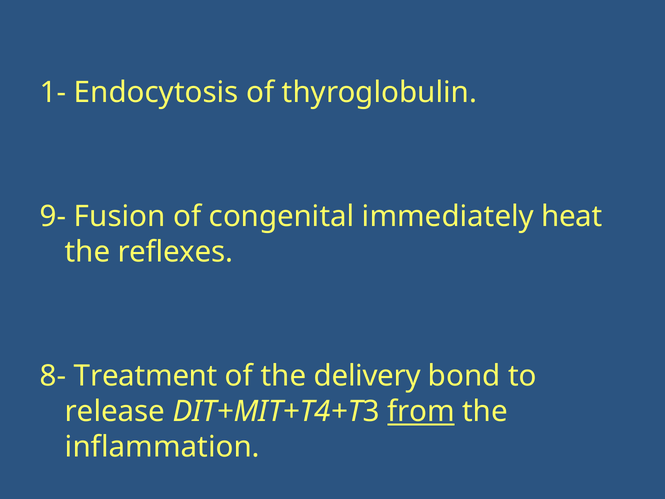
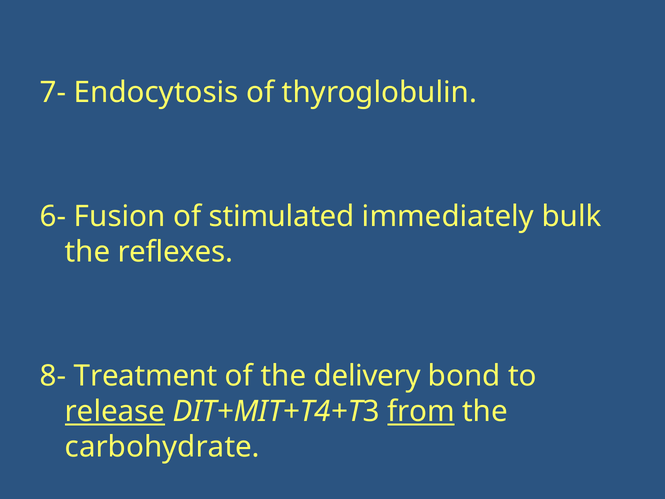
1-: 1- -> 7- (53, 92)
9-: 9- -> 6- (53, 216)
congenital: congenital -> stimulated (282, 216)
heat: heat -> bulk (572, 216)
release underline: none -> present (115, 412)
inflammation: inflammation -> carbohydrate (162, 447)
